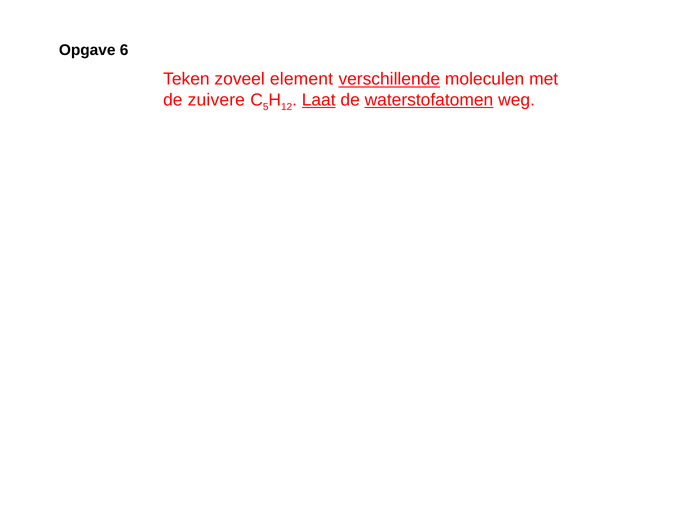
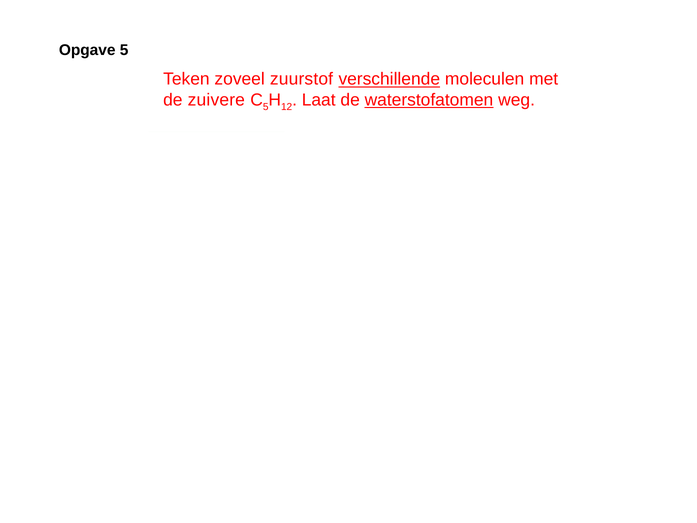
Opgave 6: 6 -> 5 (124, 50)
element: element -> zuurstof (301, 79)
Laat underline: present -> none (319, 100)
